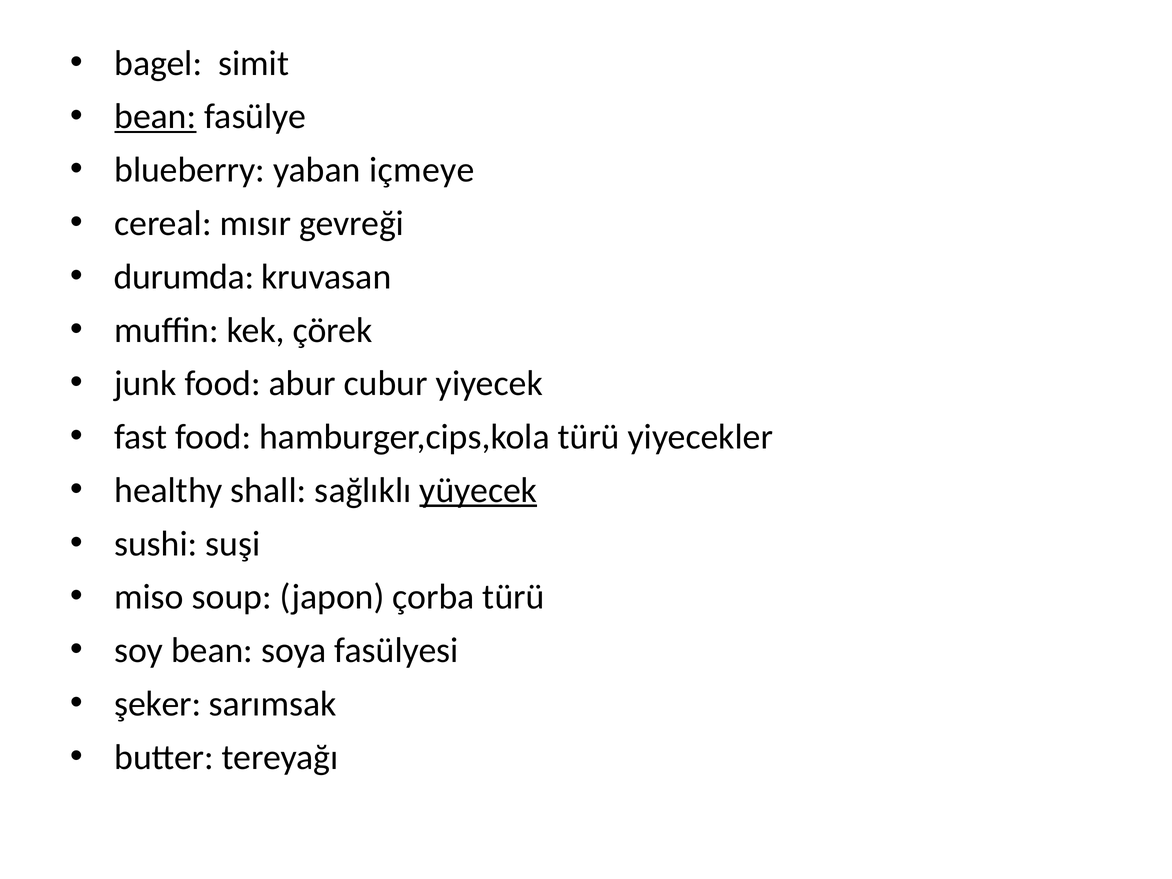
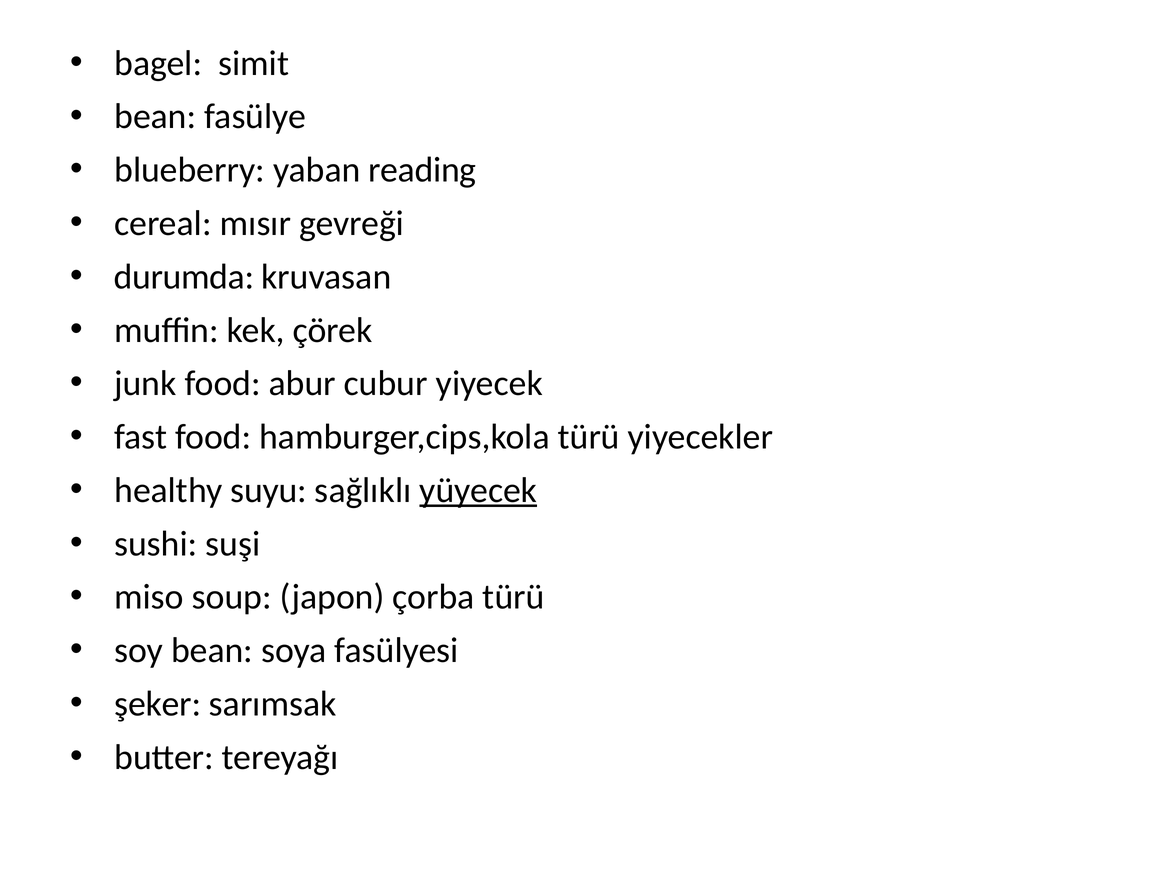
bean underline: present -> none (155, 117)
içmeye: içmeye -> reading (422, 170)
shall: shall -> suyu (269, 490)
